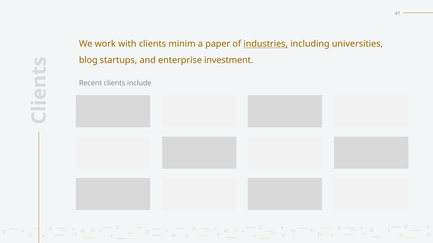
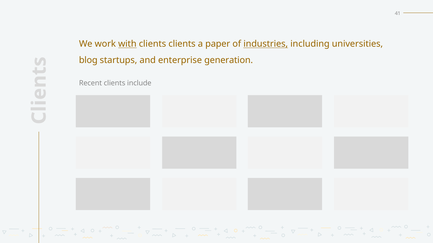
with underline: none -> present (127, 44)
clients minim: minim -> clients (182, 44)
investment: investment -> generation (229, 60)
